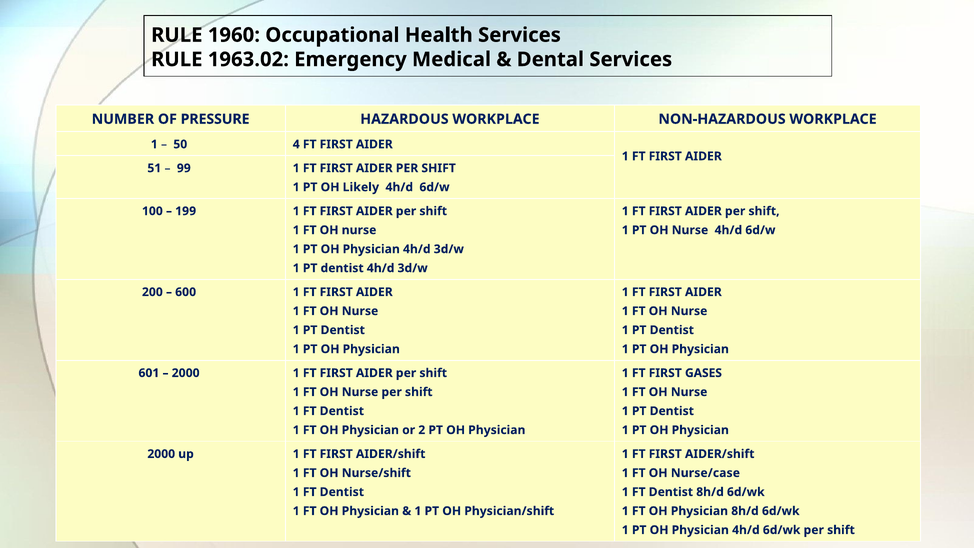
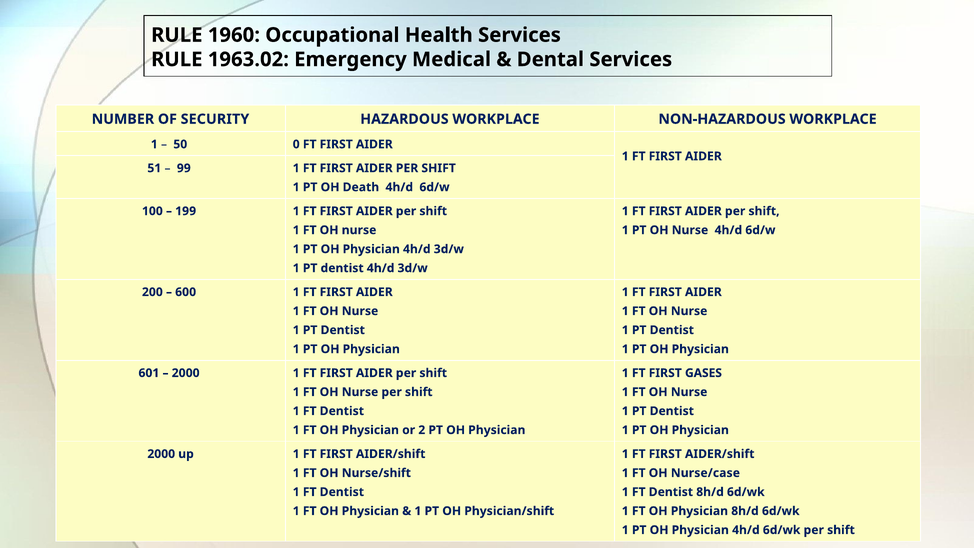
PRESSURE: PRESSURE -> SECURITY (215, 119)
4: 4 -> 0 (296, 144)
Likely: Likely -> Death (361, 187)
